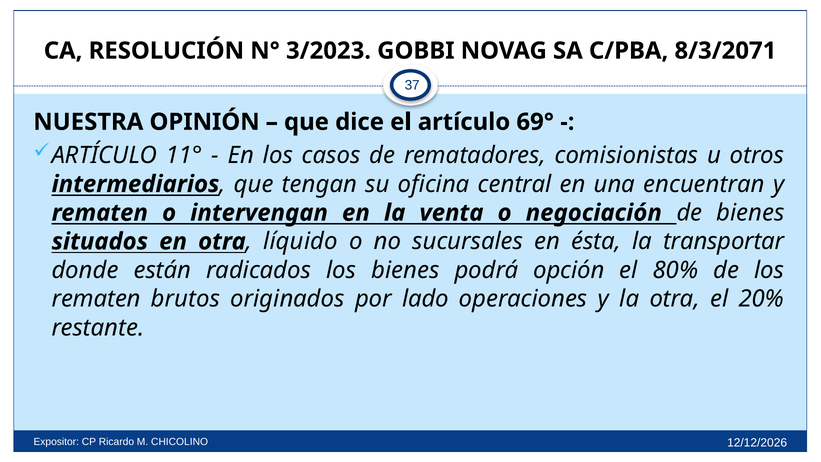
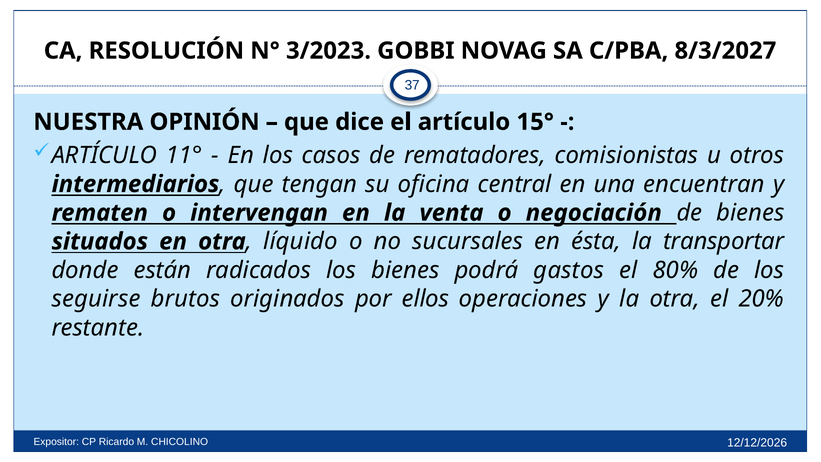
8/3/2071: 8/3/2071 -> 8/3/2027 (725, 51)
69°: 69° -> 15° (535, 122)
opción: opción -> gastos (569, 270)
rematen: rematen -> seguirse (96, 299)
lado: lado -> ellos (425, 299)
